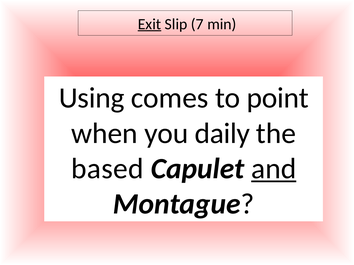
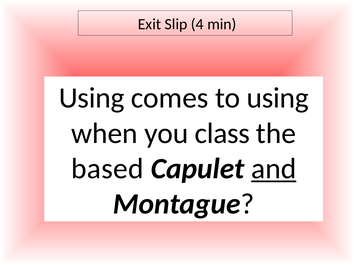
Exit underline: present -> none (149, 24)
7: 7 -> 4 (197, 24)
to point: point -> using (278, 98)
daily: daily -> class (222, 134)
